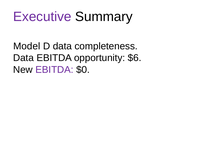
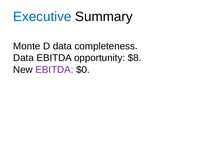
Executive colour: purple -> blue (42, 17)
Model: Model -> Monte (27, 46)
$6: $6 -> $8 (135, 58)
